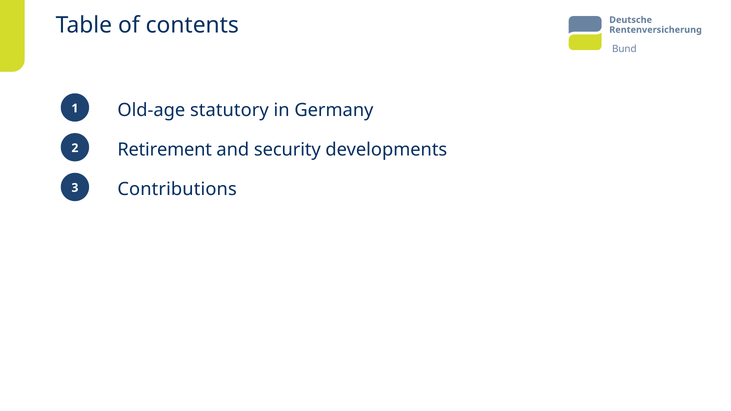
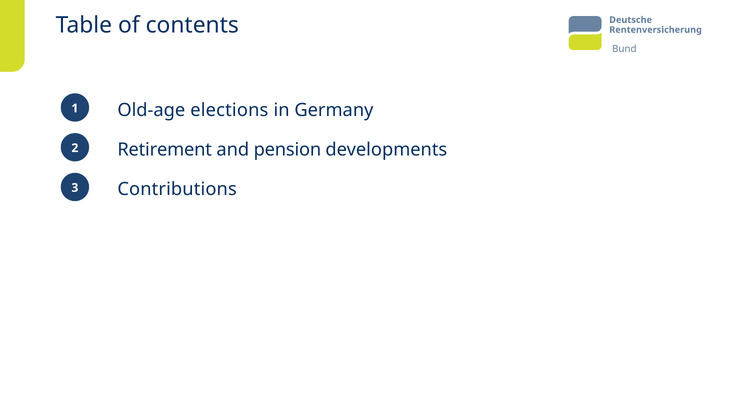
statutory: statutory -> elections (229, 110)
security: security -> pension (287, 150)
